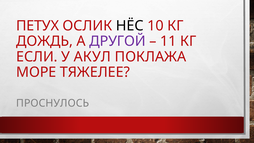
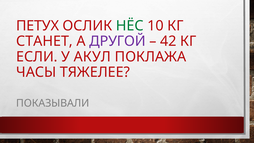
НЁС colour: black -> green (130, 26)
ДОЖДЬ: ДОЖДЬ -> СТАНЕТ (45, 41)
11: 11 -> 42 (168, 41)
МОРЕ: МОРЕ -> ЧАСЫ (36, 72)
ПРОСНУЛОСЬ: ПРОСНУЛОСЬ -> ПОКАЗЫВАЛИ (53, 103)
